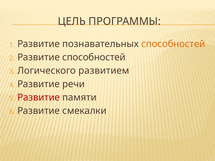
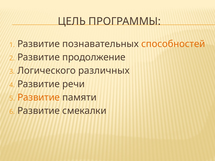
Развитие способностей: способностей -> продолжение (94, 57)
развитием: развитием -> различных (104, 71)
Развитие colour: red -> orange (39, 98)
